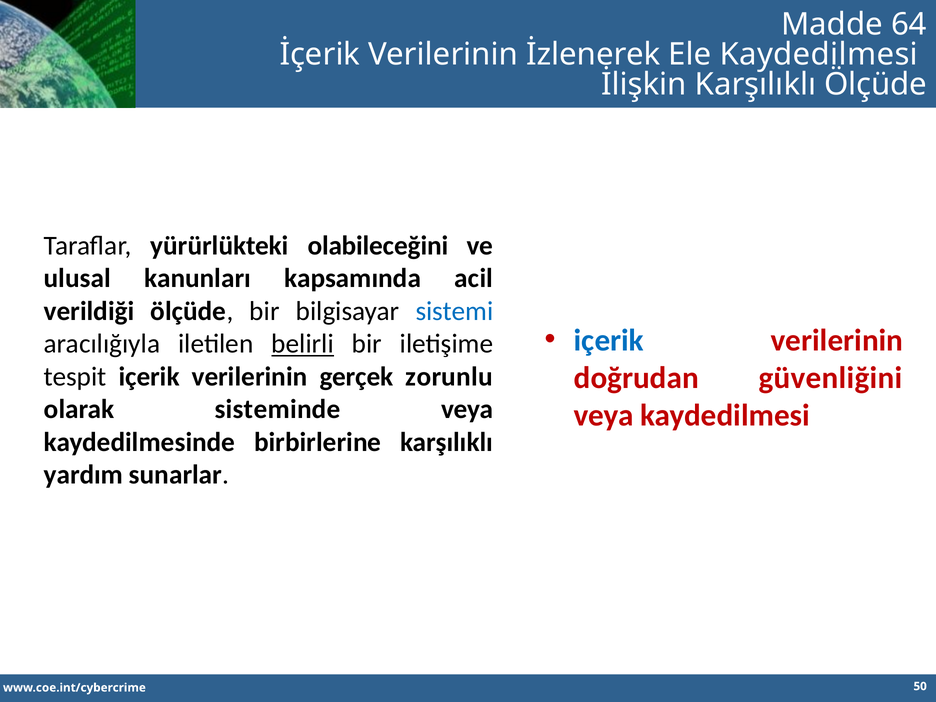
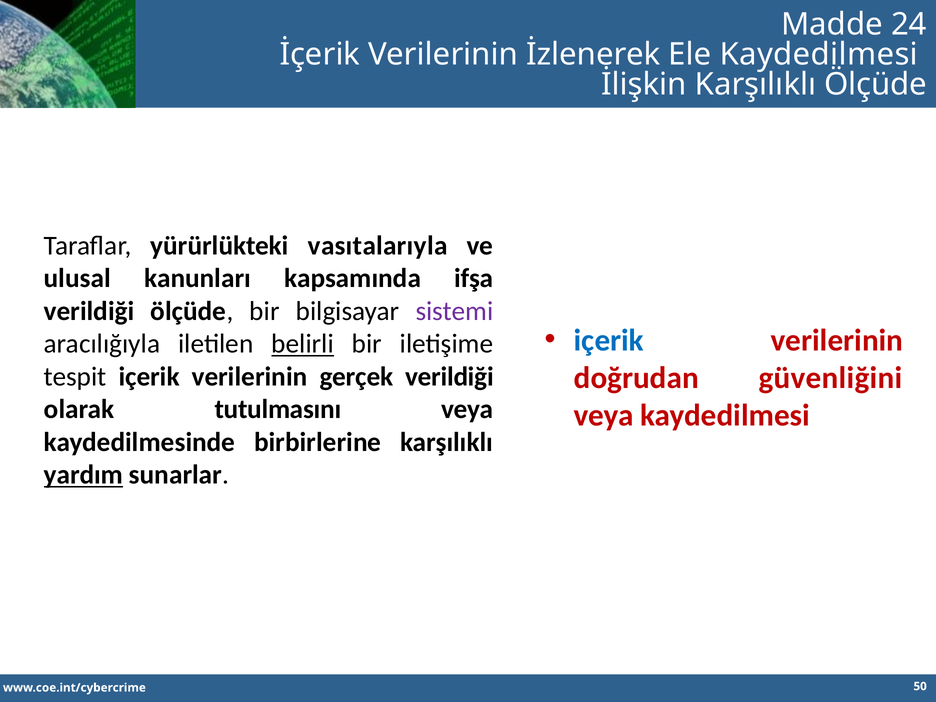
64: 64 -> 24 (909, 25)
olabileceğini: olabileceğini -> vasıtalarıyla (378, 246)
acil: acil -> ifşa (474, 278)
sistemi colour: blue -> purple (455, 311)
gerçek zorunlu: zorunlu -> verildiği (449, 377)
sisteminde: sisteminde -> tutulmasını (278, 409)
yardım underline: none -> present (83, 475)
